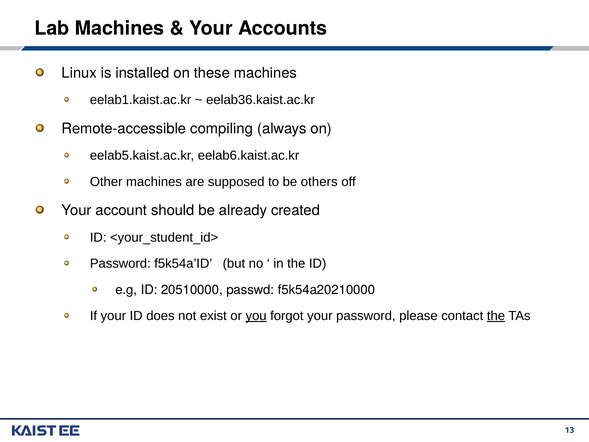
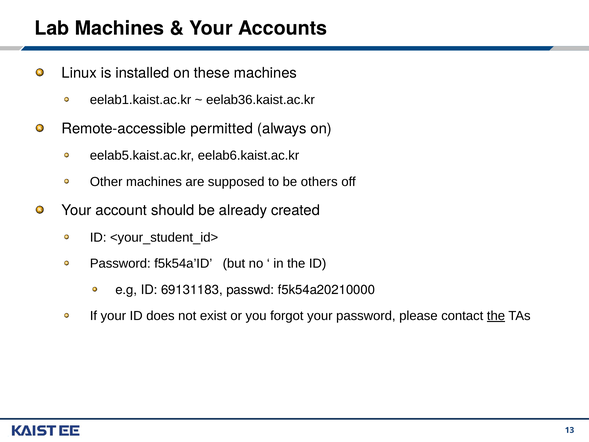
compiling: compiling -> permitted (222, 128)
20510000: 20510000 -> 69131183 (192, 290)
you underline: present -> none (256, 316)
